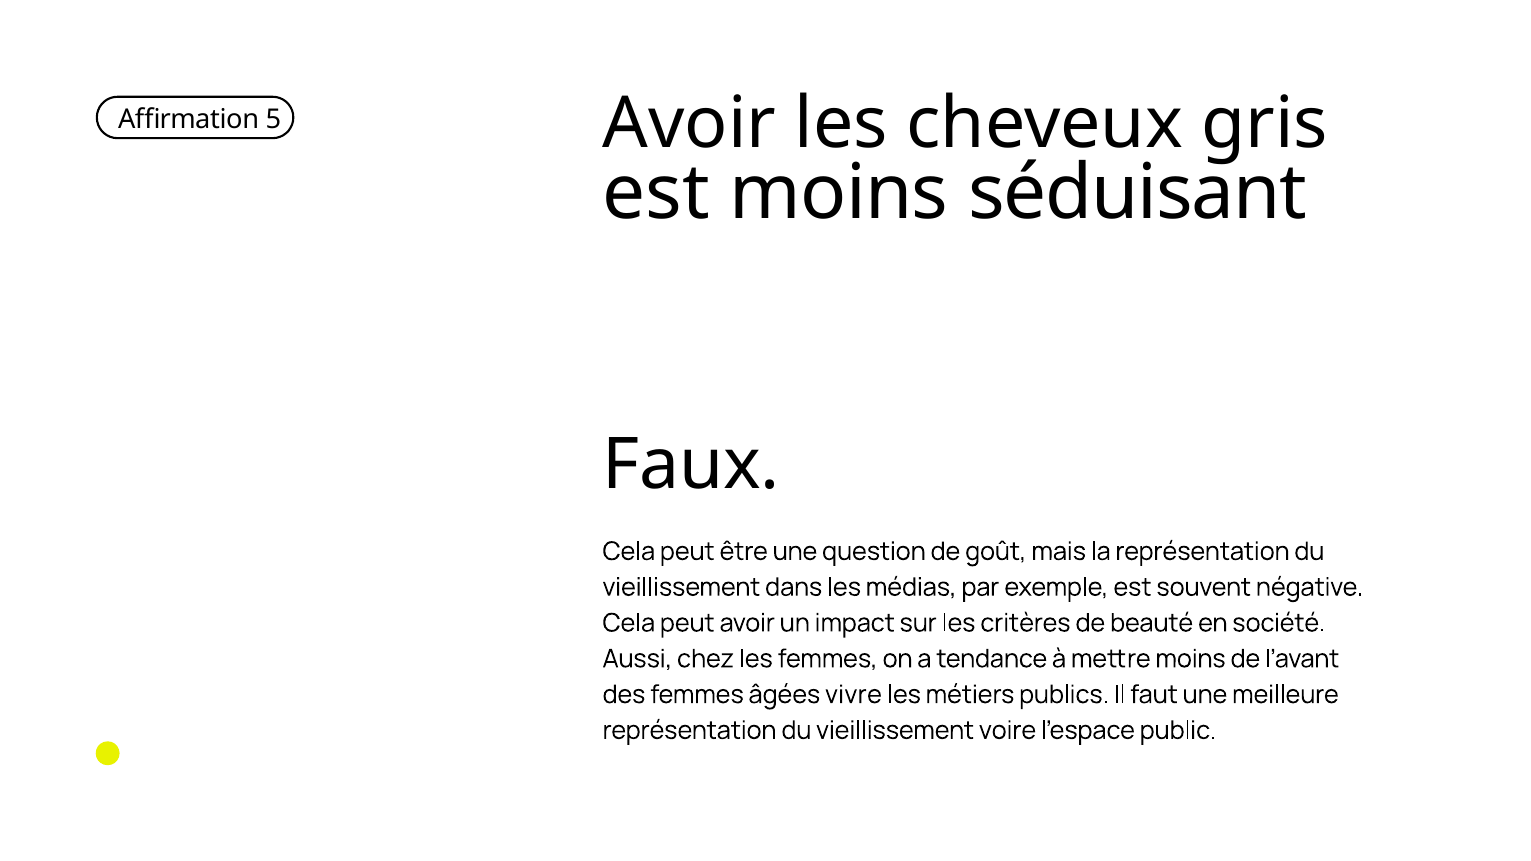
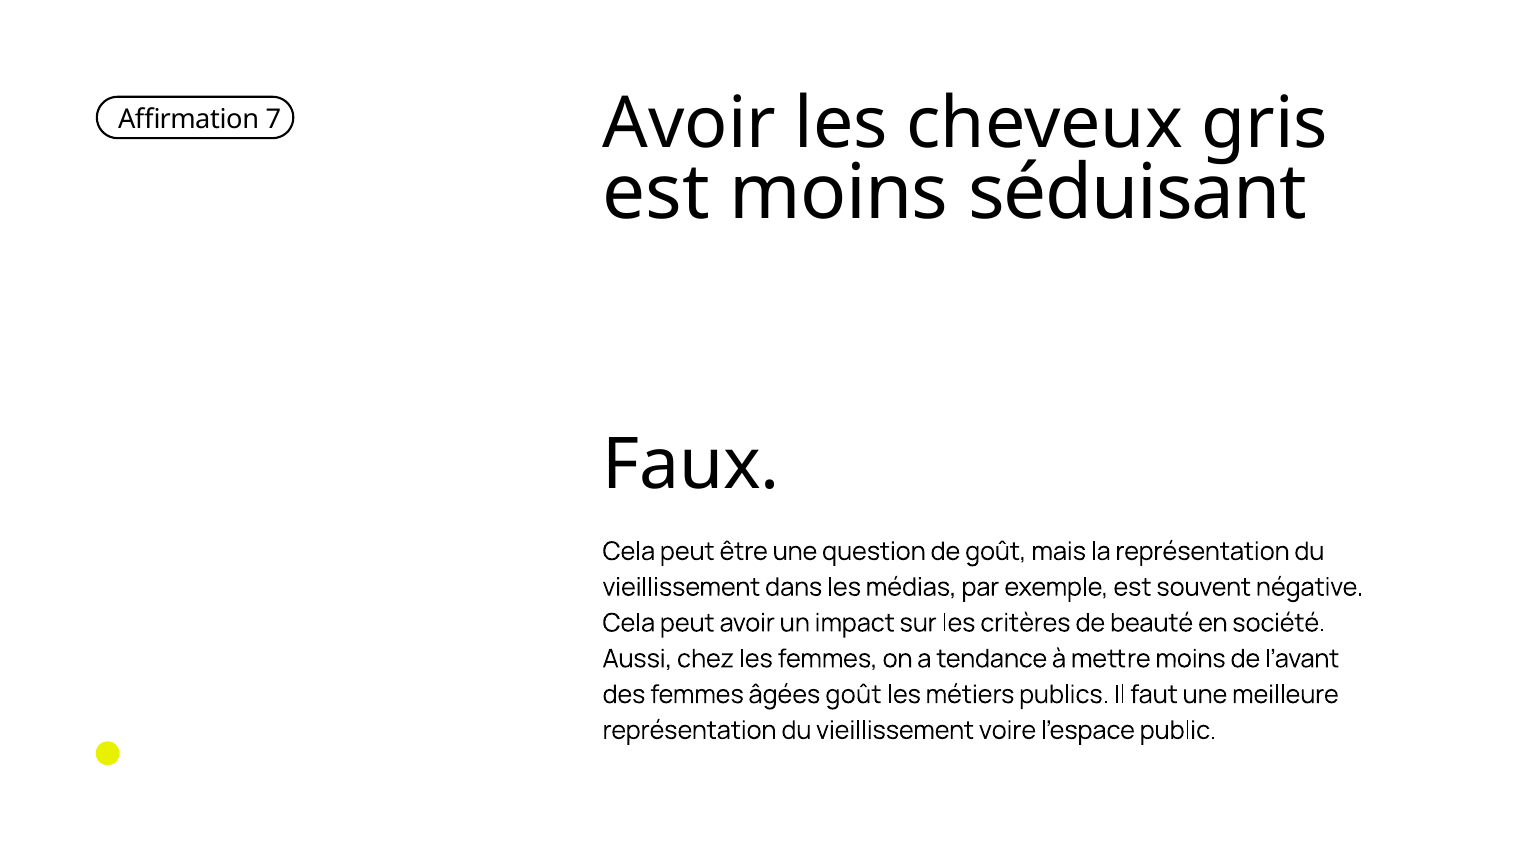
5: 5 -> 7 (273, 120)
âgées vivre: vivre -> goût (853, 695)
